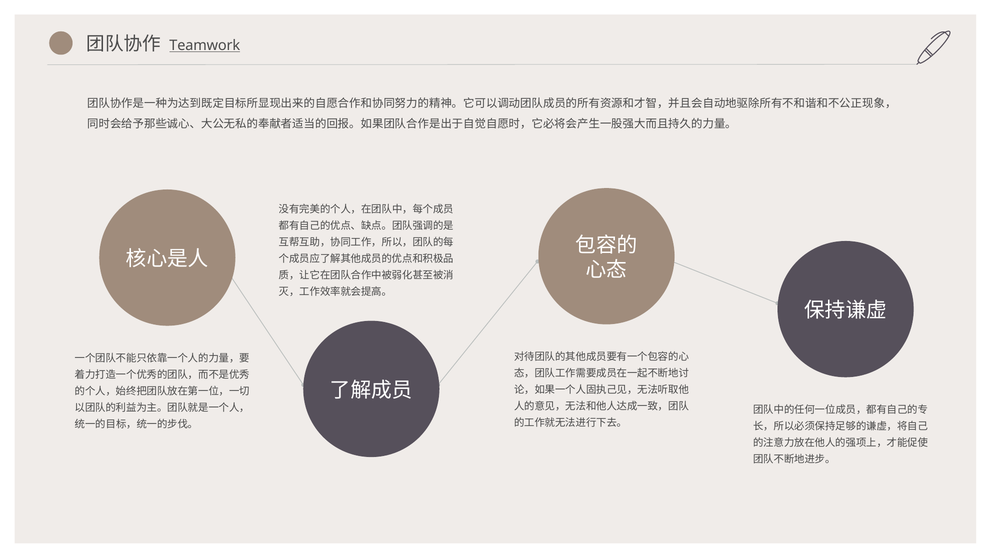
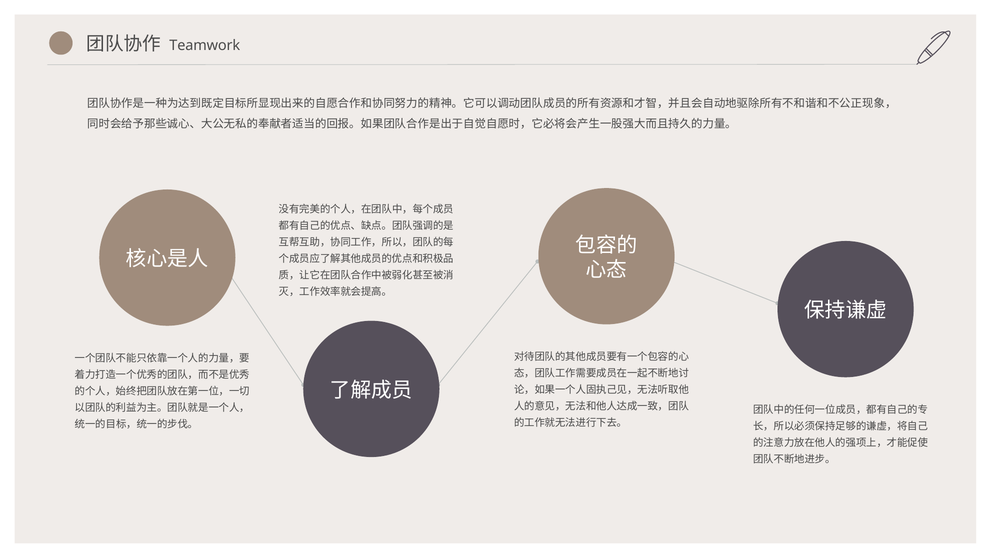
Teamwork underline: present -> none (205, 45)
